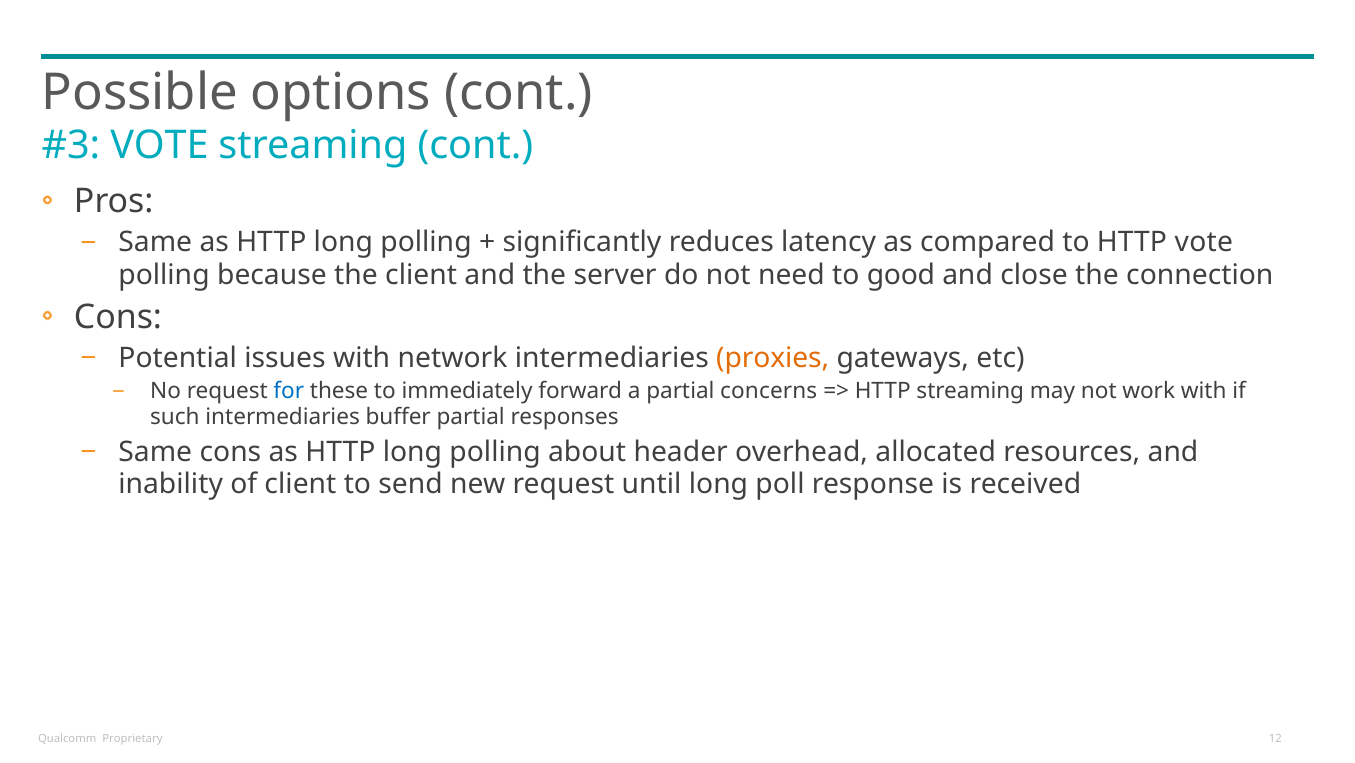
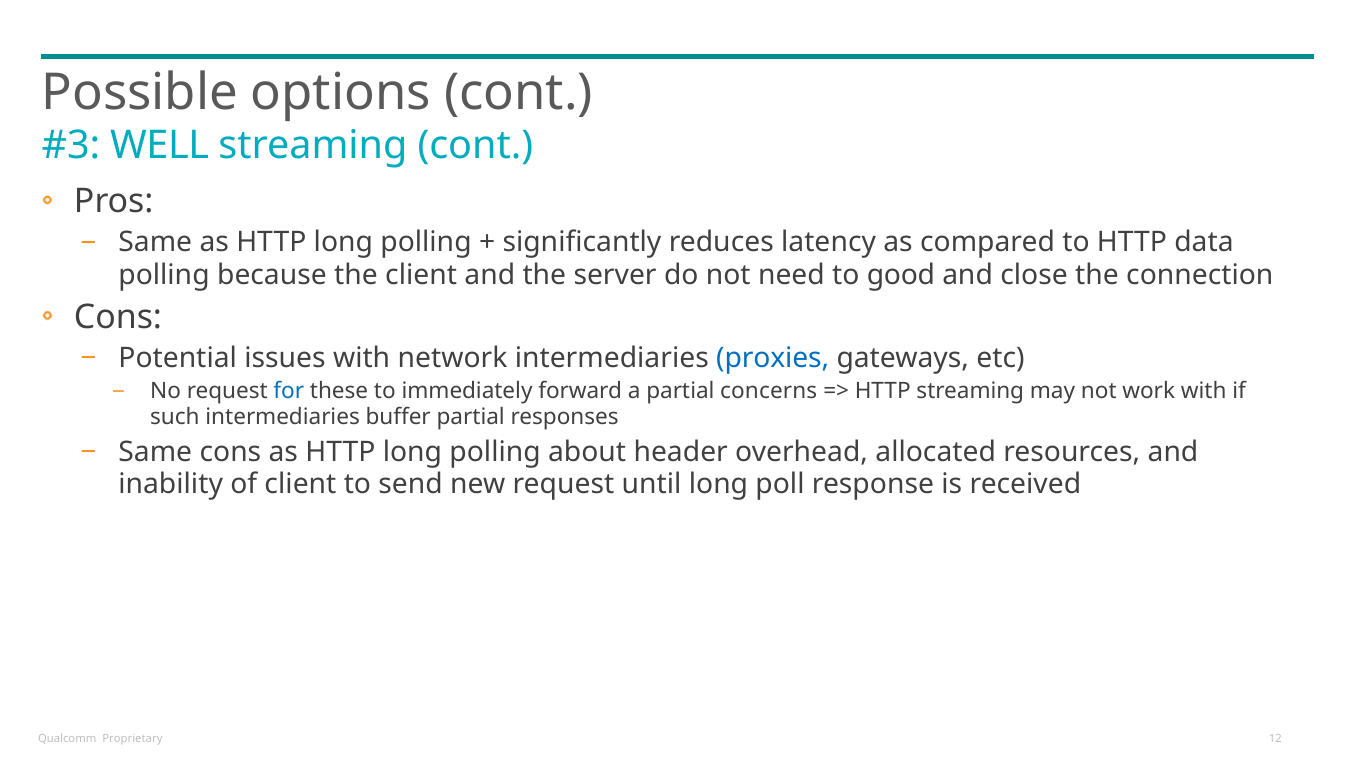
VOTE: VOTE -> WELL (160, 145)
HTTP vote: vote -> data (1204, 242)
proxies colour: orange -> blue (773, 358)
